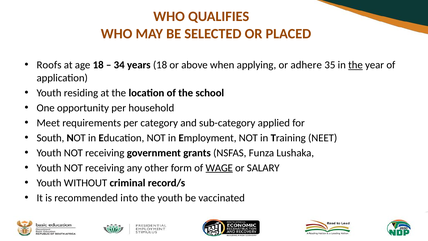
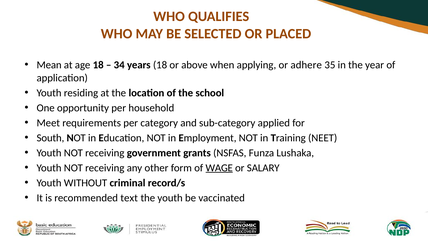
Roofs: Roofs -> Mean (49, 65)
the underline: present -> none (355, 65)
into: into -> text (129, 198)
